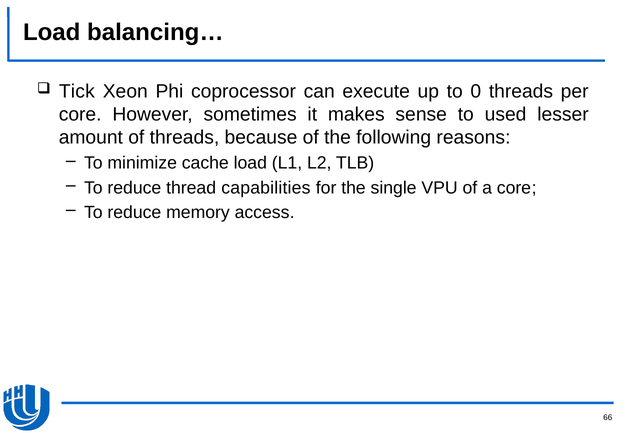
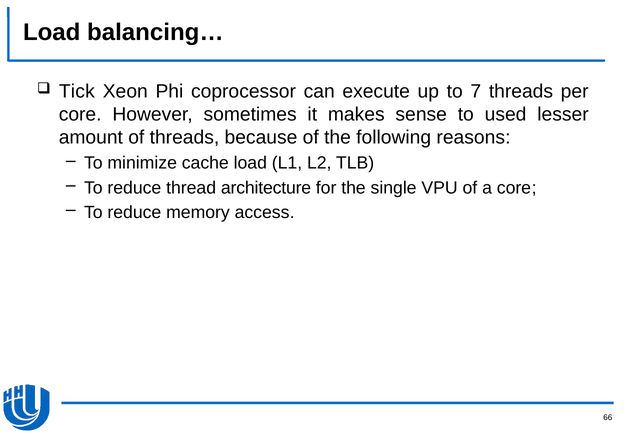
0: 0 -> 7 (476, 91)
capabilities: capabilities -> architecture (266, 188)
